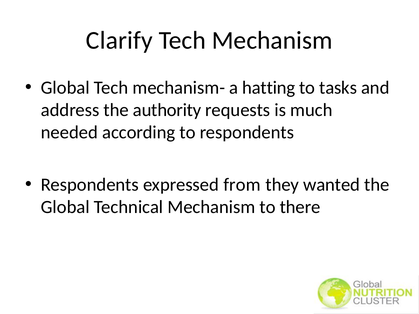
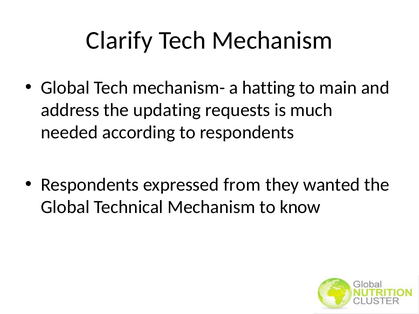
tasks: tasks -> main (338, 88)
authority: authority -> updating (167, 110)
there: there -> know (300, 207)
